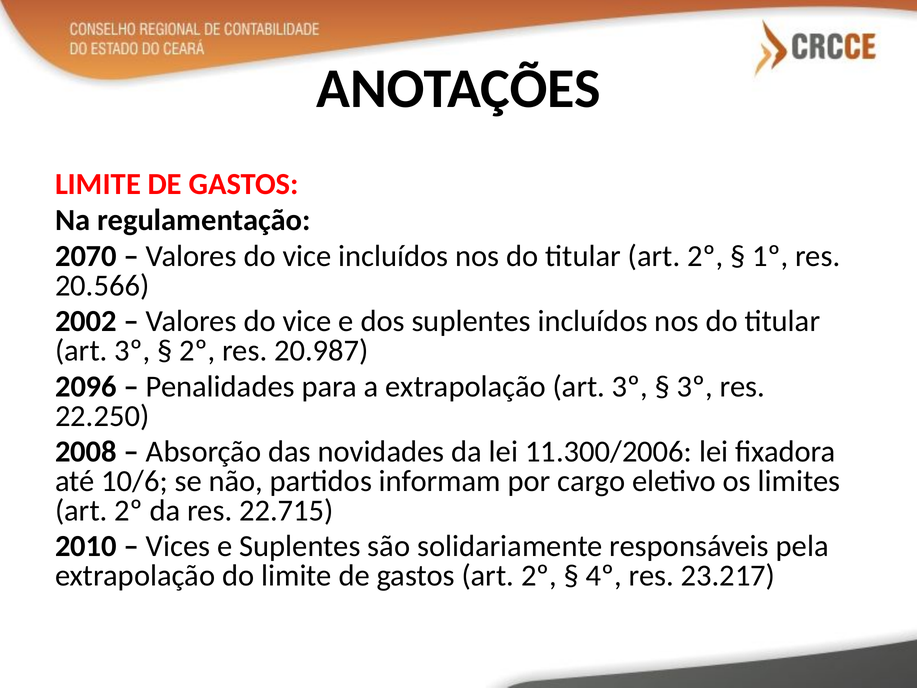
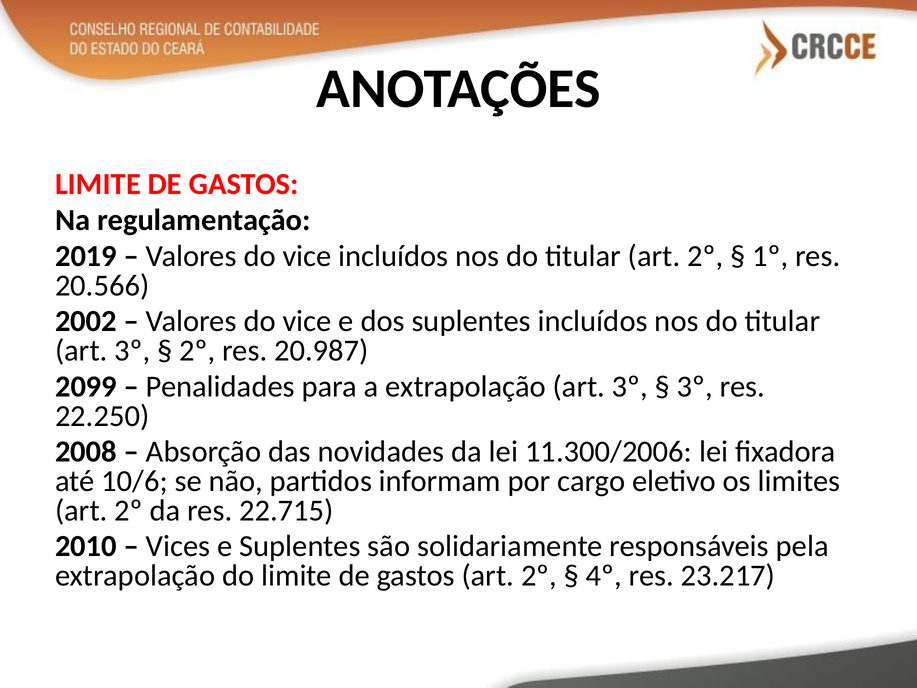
2070: 2070 -> 2019 (86, 256)
2096: 2096 -> 2099 (86, 386)
